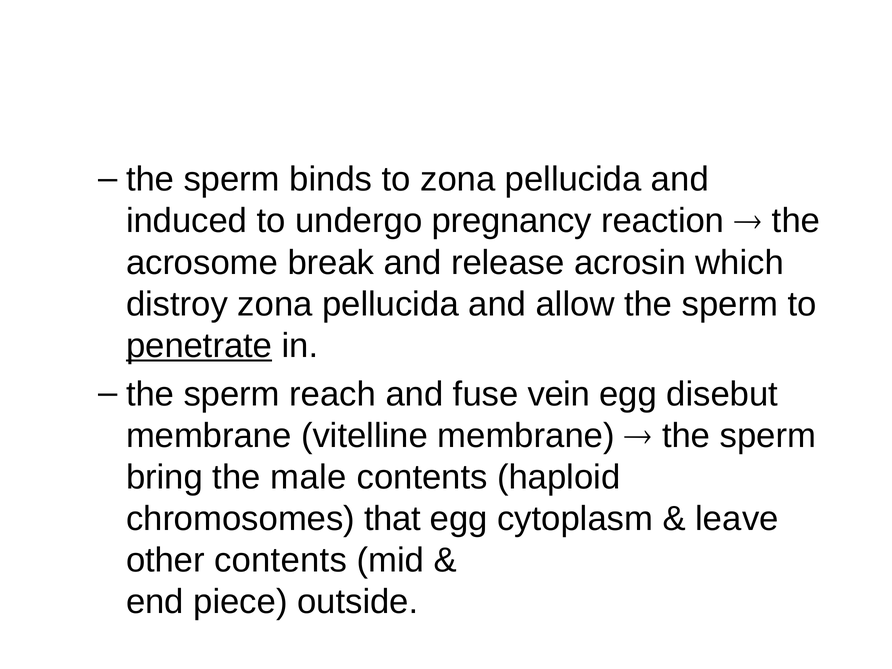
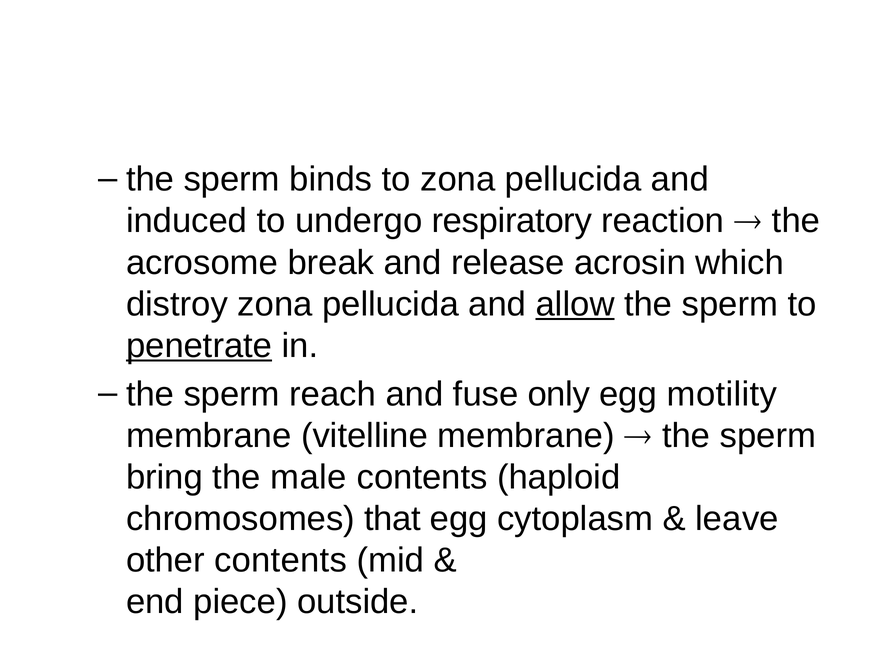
pregnancy: pregnancy -> respiratory (512, 221)
allow underline: none -> present (575, 304)
vein: vein -> only (559, 394)
disebut: disebut -> motility (722, 394)
